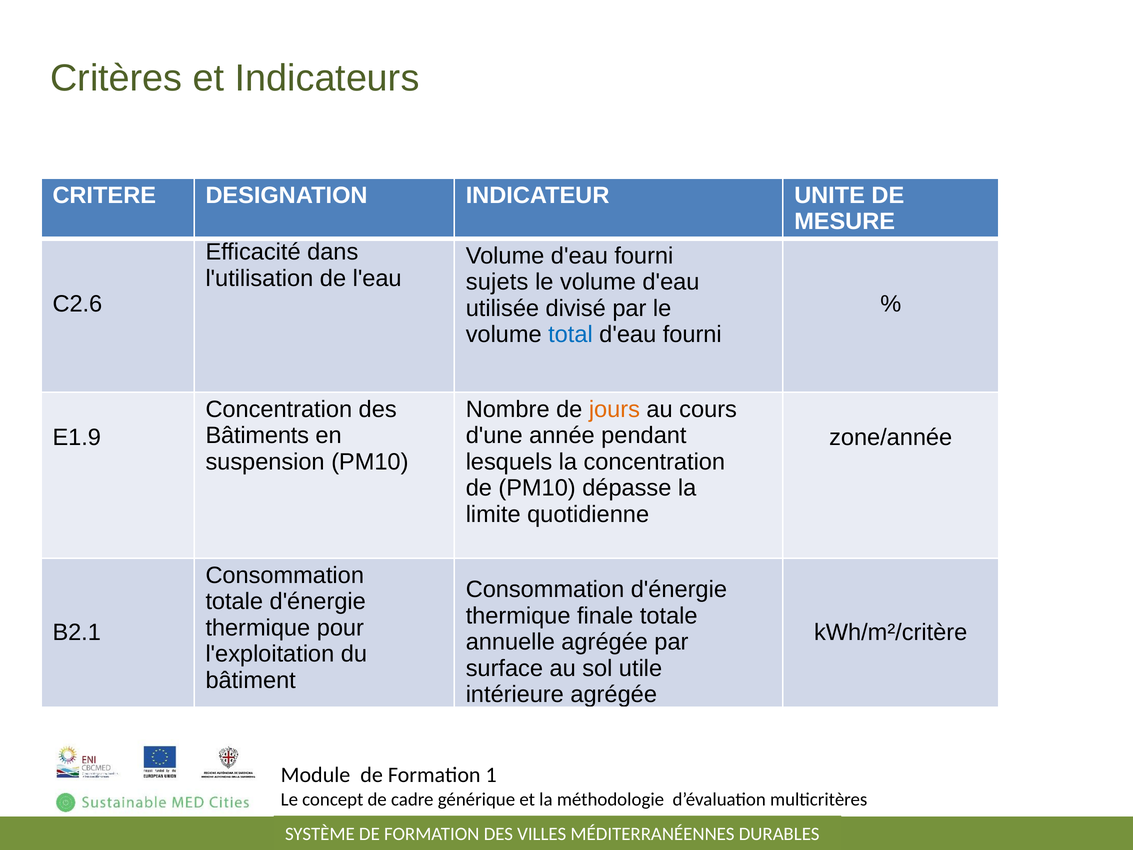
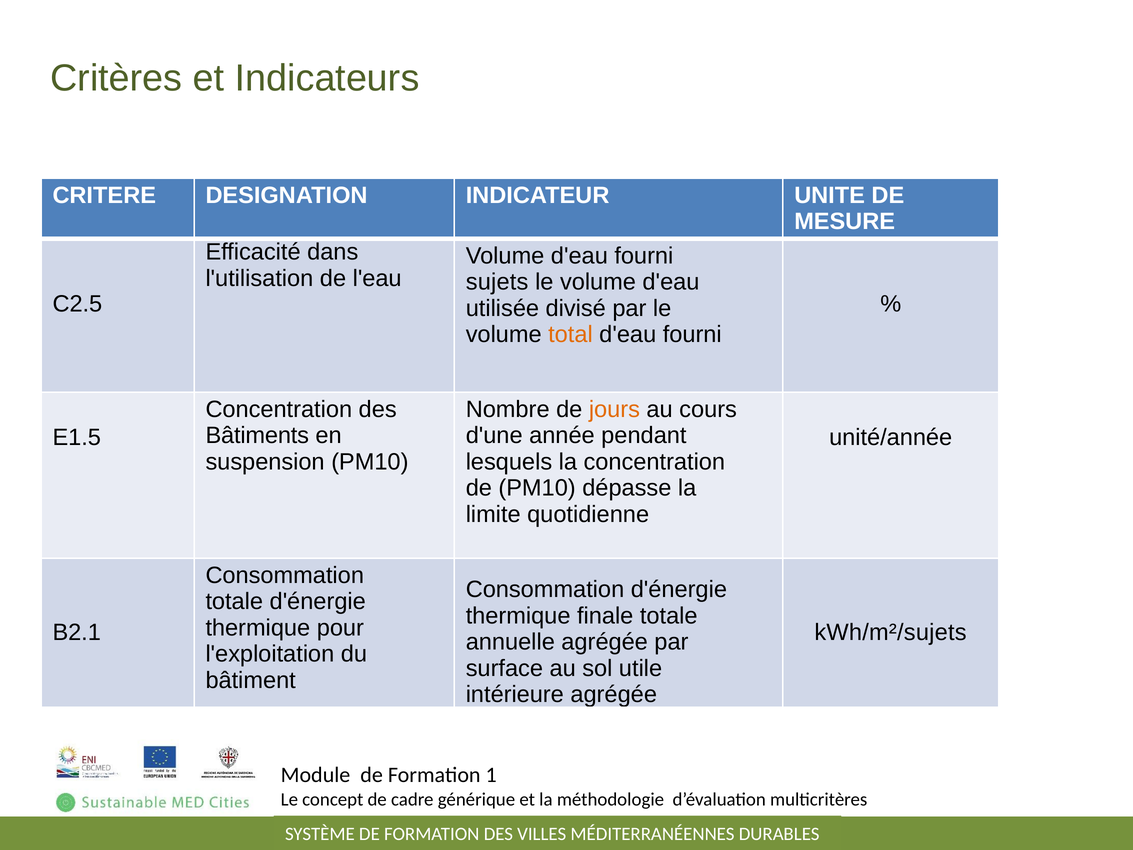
C2.6: C2.6 -> C2.5 (77, 304)
total colour: blue -> orange (570, 334)
E1.9: E1.9 -> E1.5 (77, 437)
zone/année: zone/année -> unité/année (891, 437)
kWh/m²/critère: kWh/m²/critère -> kWh/m²/sujets (891, 632)
